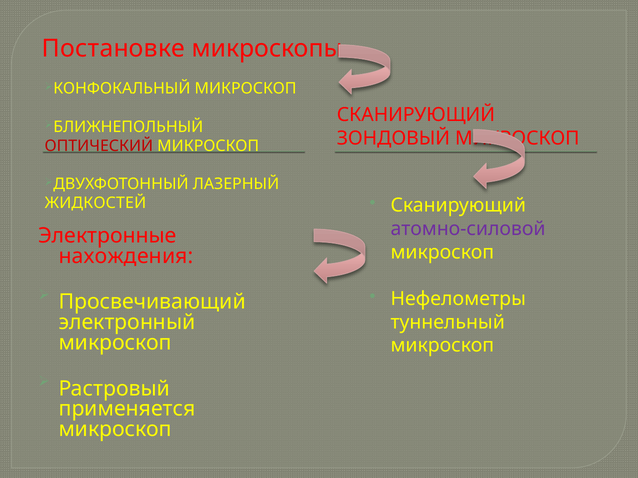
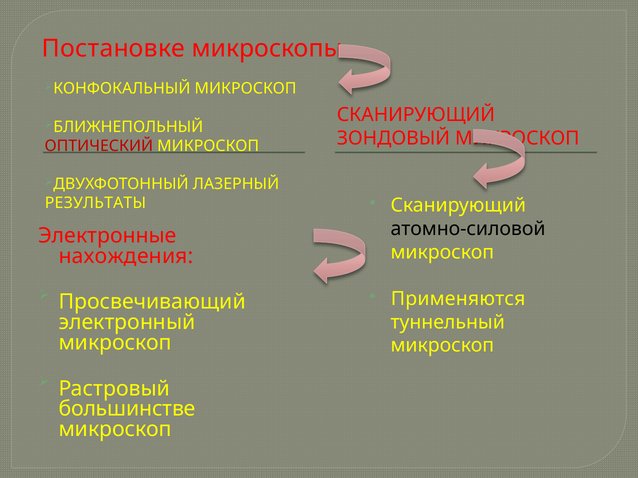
ЖИДКОСТЕЙ: ЖИДКОСТЕЙ -> РЕЗУЛЬТАТЫ (95, 203)
атомно-силовой colour: purple -> black (468, 229)
Нефелометры: Нефелометры -> Применяются (458, 299)
применяется: применяется -> большинстве (127, 409)
